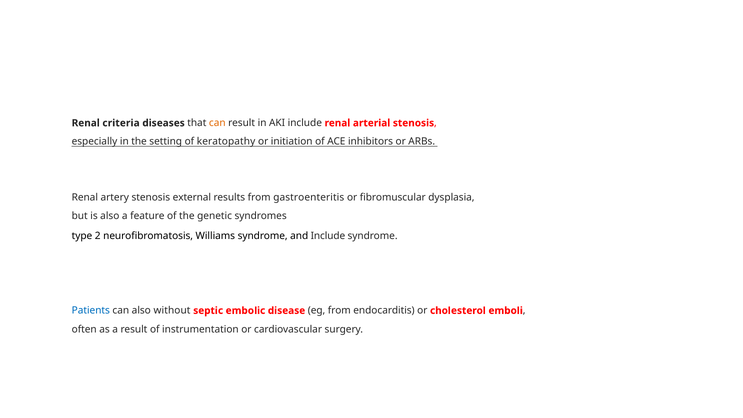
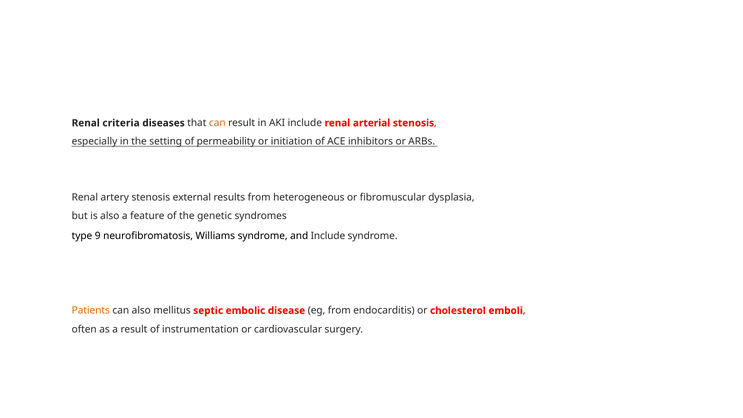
keratopathy: keratopathy -> permeability (226, 142)
gastroenteritis: gastroenteritis -> heterogeneous (309, 197)
2: 2 -> 9 (98, 236)
Patients colour: blue -> orange (91, 311)
without: without -> mellitus (172, 311)
